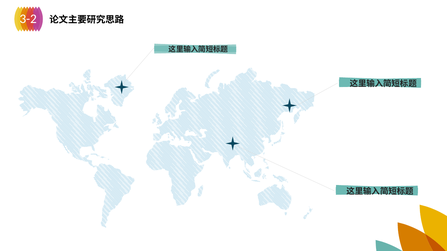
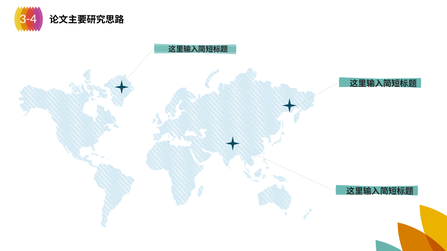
3-2: 3-2 -> 3-4 (28, 19)
